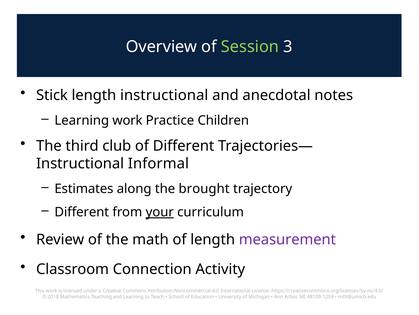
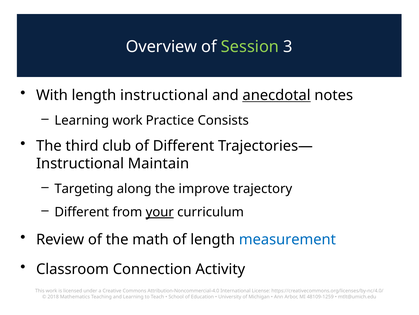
Stick: Stick -> With (52, 95)
anecdotal underline: none -> present (277, 95)
Children: Children -> Consists (223, 120)
Informal: Informal -> Maintain (158, 163)
Estimates: Estimates -> Targeting (84, 189)
brought: brought -> improve (204, 189)
measurement colour: purple -> blue (287, 239)
